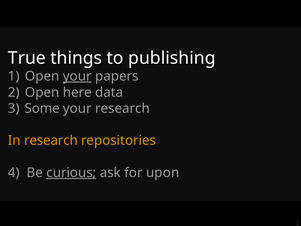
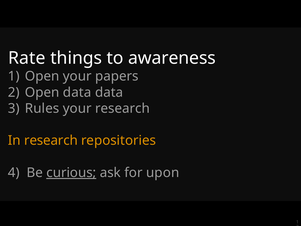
True: True -> Rate (27, 58)
publishing: publishing -> awareness (172, 58)
your underline: present -> none (77, 76)
Open here: here -> data (77, 92)
Some: Some -> Rules (42, 108)
